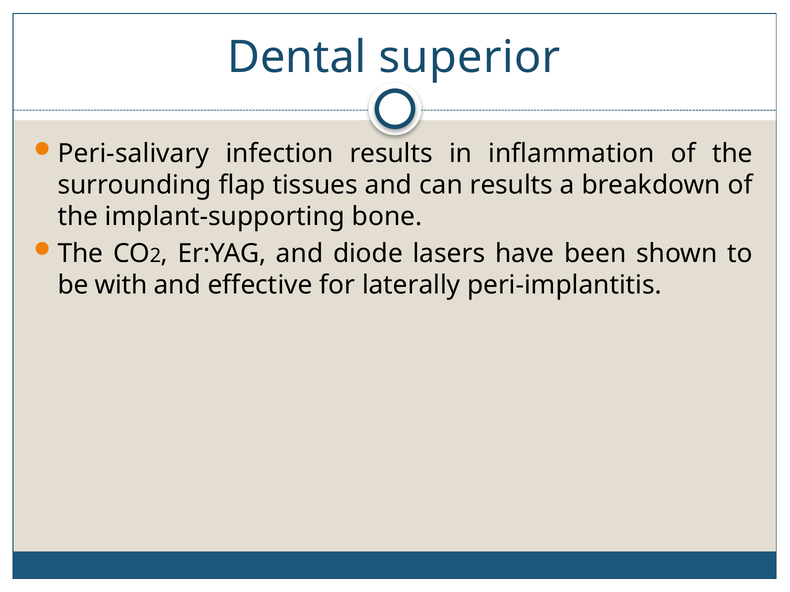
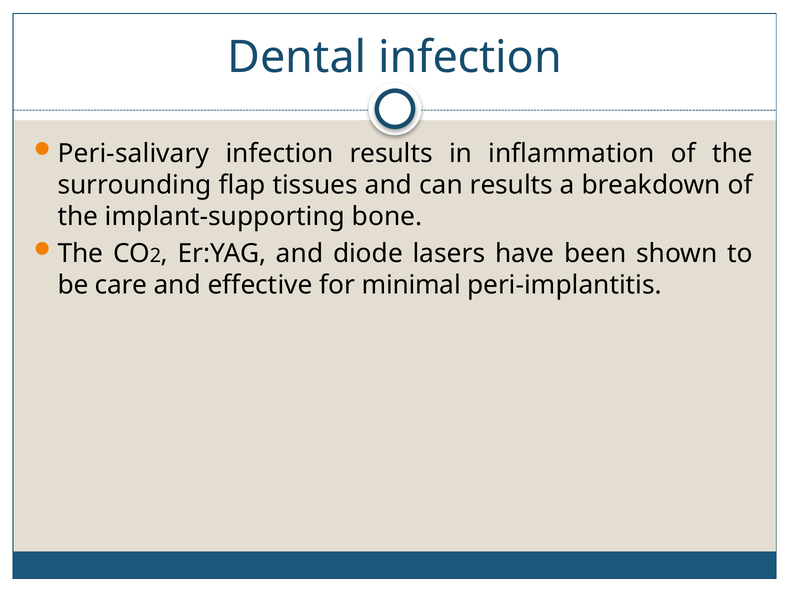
Dental superior: superior -> infection (470, 58)
with: with -> care (121, 285)
laterally: laterally -> minimal (411, 285)
